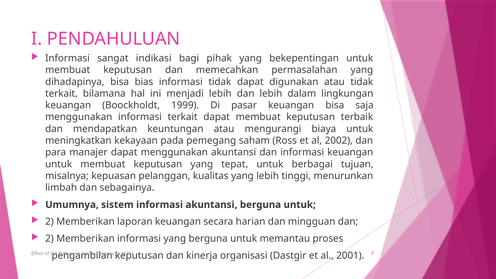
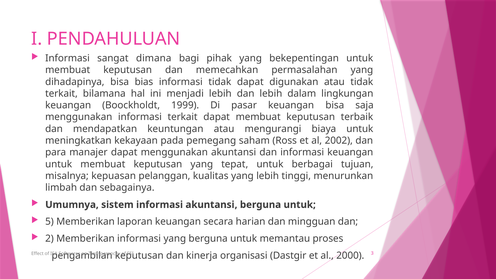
indikasi: indikasi -> dimana (154, 58)
2: 2 -> 5 (49, 222)
2001: 2001 -> 2000 (350, 256)
